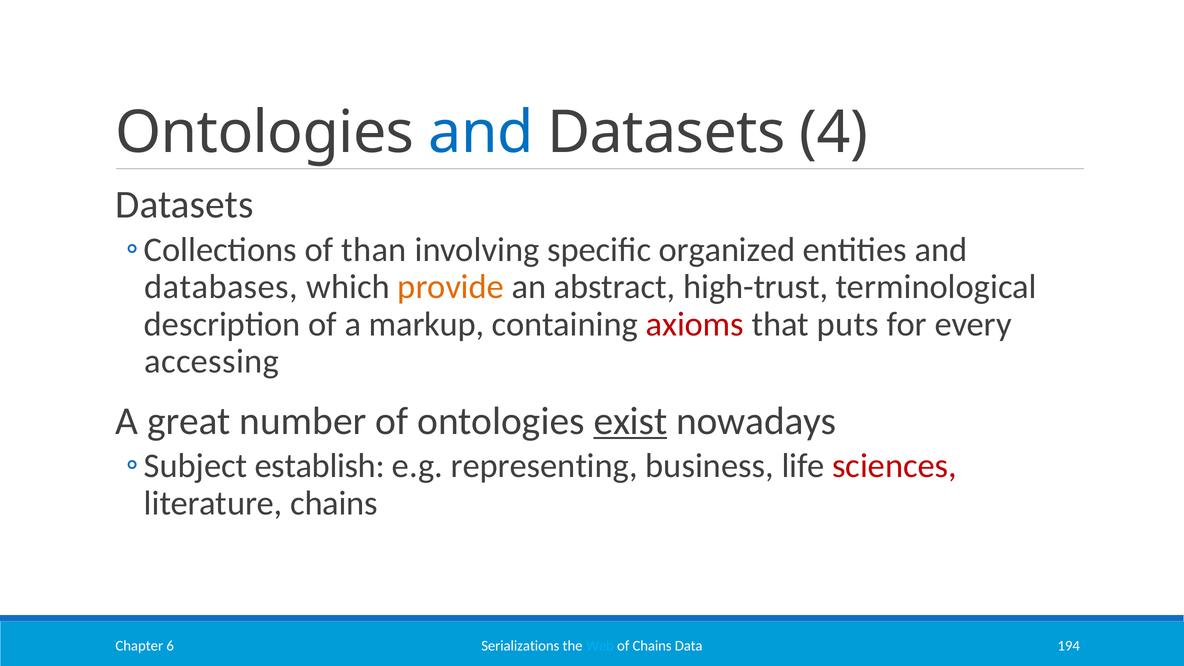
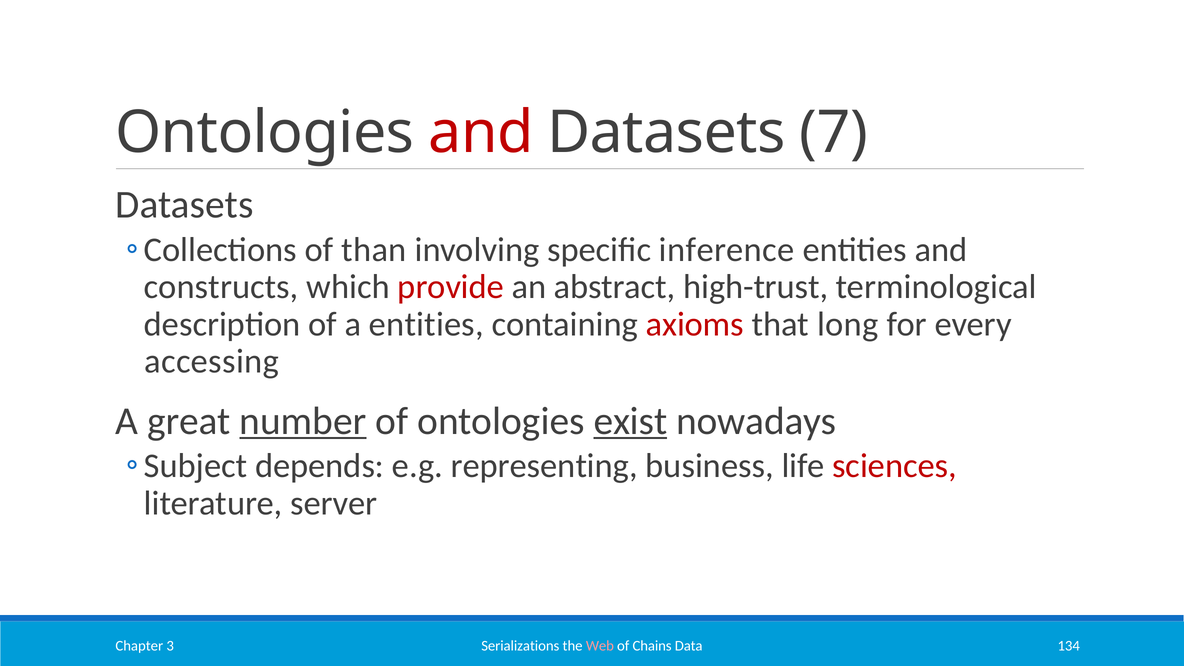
and colour: blue -> red (481, 133)
4: 4 -> 7 (834, 133)
organized: organized -> inference (727, 250)
databases: databases -> constructs (221, 287)
provide colour: orange -> red (451, 287)
a markup: markup -> entities (426, 324)
puts: puts -> long (848, 324)
number underline: none -> present (303, 421)
establish: establish -> depends (320, 466)
literature chains: chains -> server (334, 503)
Web colour: light blue -> pink (600, 646)
194: 194 -> 134 (1069, 646)
6: 6 -> 3 (170, 646)
